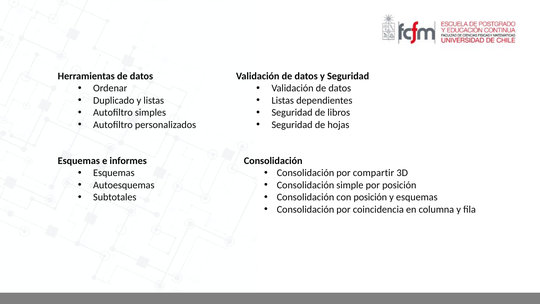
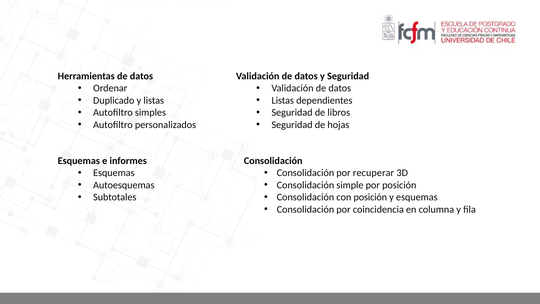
compartir: compartir -> recuperar (374, 173)
